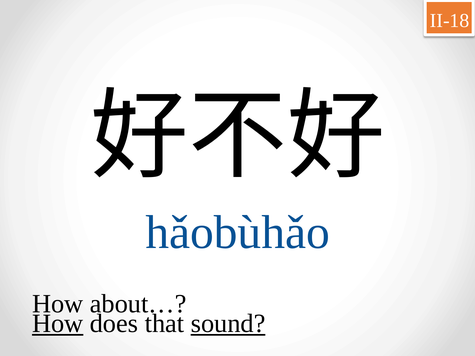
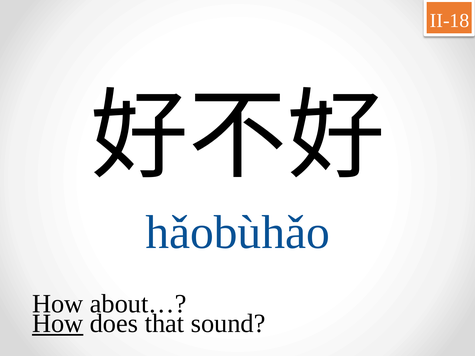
sound underline: present -> none (228, 324)
